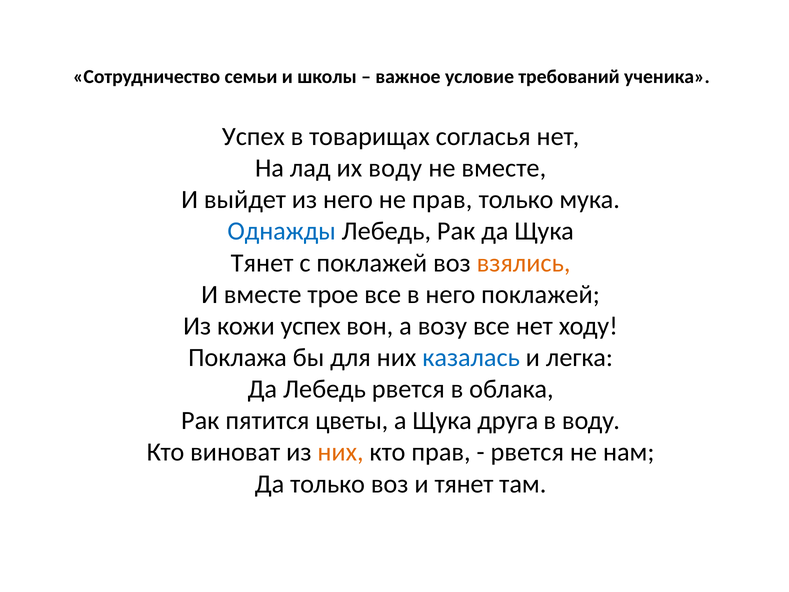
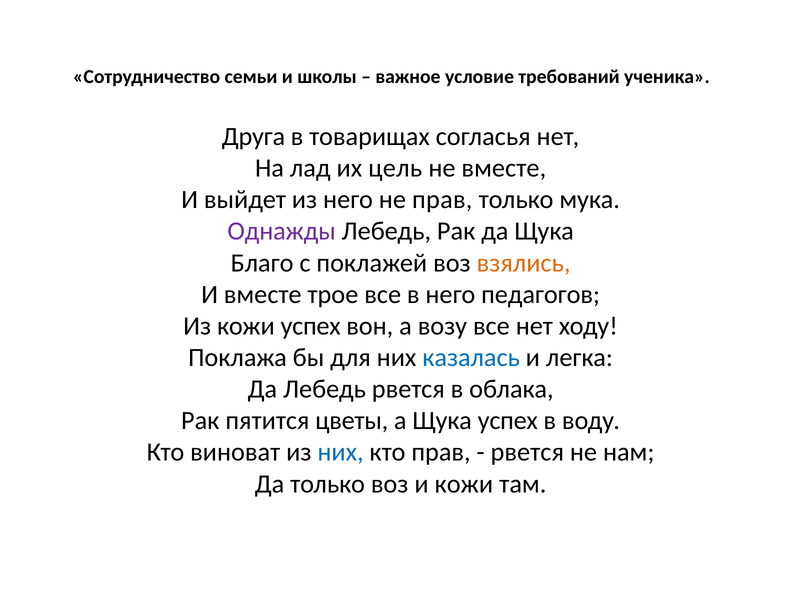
Успех: Успех -> Друга (254, 136)
их воду: воду -> цель (395, 168)
Однажды colour: blue -> purple (282, 231)
Тянет: Тянет -> Благо (262, 263)
него поклажей: поклажей -> педагогов (541, 294)
Щука друга: друга -> успех (508, 421)
них colour: orange -> blue (340, 452)
и тянет: тянет -> кожи (464, 484)
